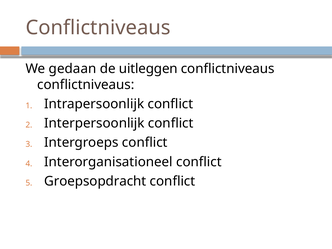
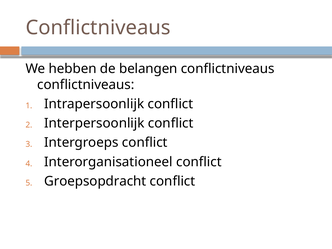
gedaan: gedaan -> hebben (73, 69)
uitleggen: uitleggen -> belangen (148, 69)
